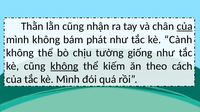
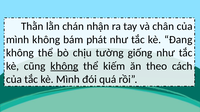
lằn cũng: cũng -> chán (73, 26)
của underline: present -> none (185, 26)
Cành: Cành -> Đang (178, 40)
